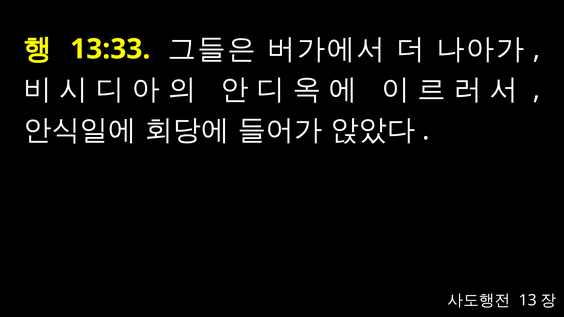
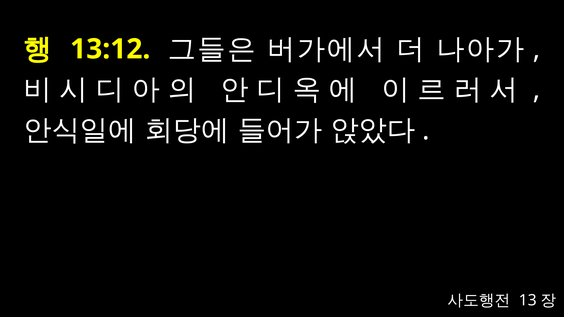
13:33: 13:33 -> 13:12 (110, 49)
